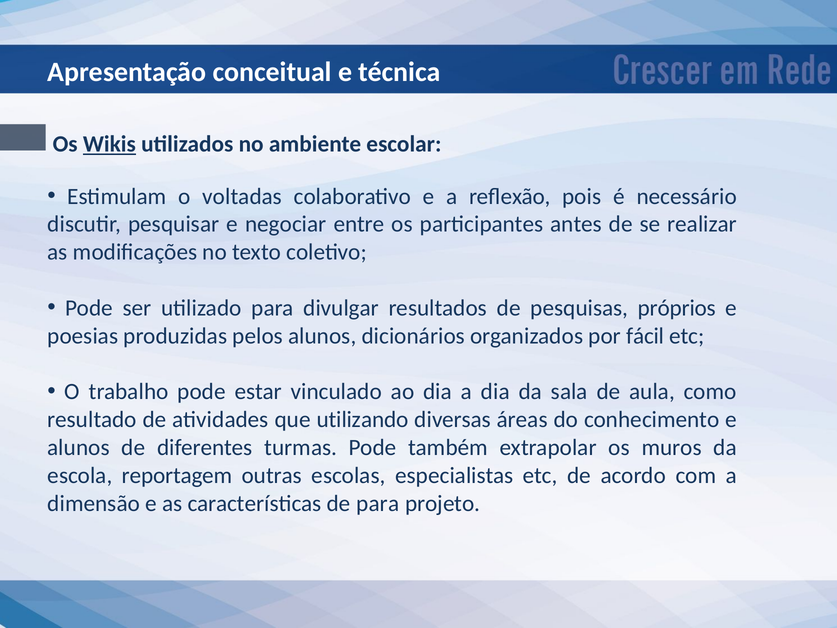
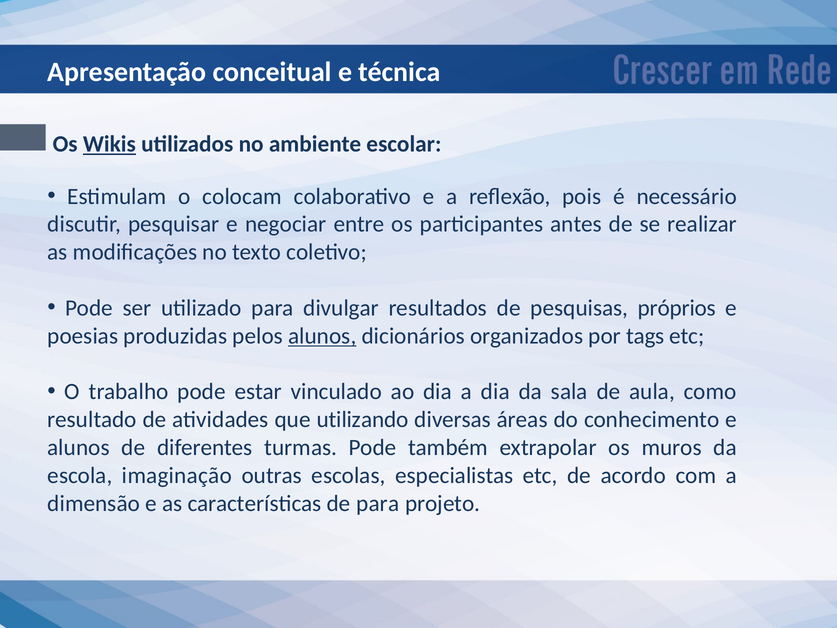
voltadas: voltadas -> colocam (242, 196)
alunos underline: none -> present (322, 336)
fácil: fácil -> tags (645, 336)
reportagem: reportagem -> imaginação (177, 475)
